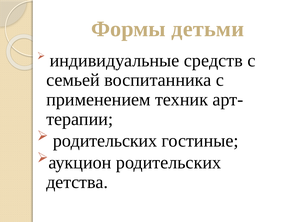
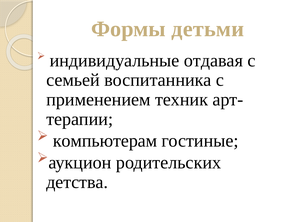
средств: средств -> отдавая (213, 60)
родительских: родительских -> компьютерам (105, 141)
